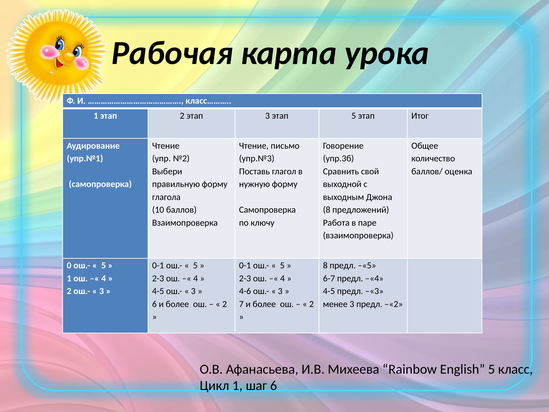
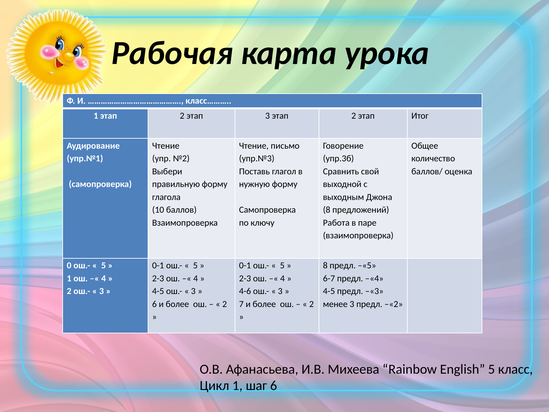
3 этап 5: 5 -> 2 (354, 116)
